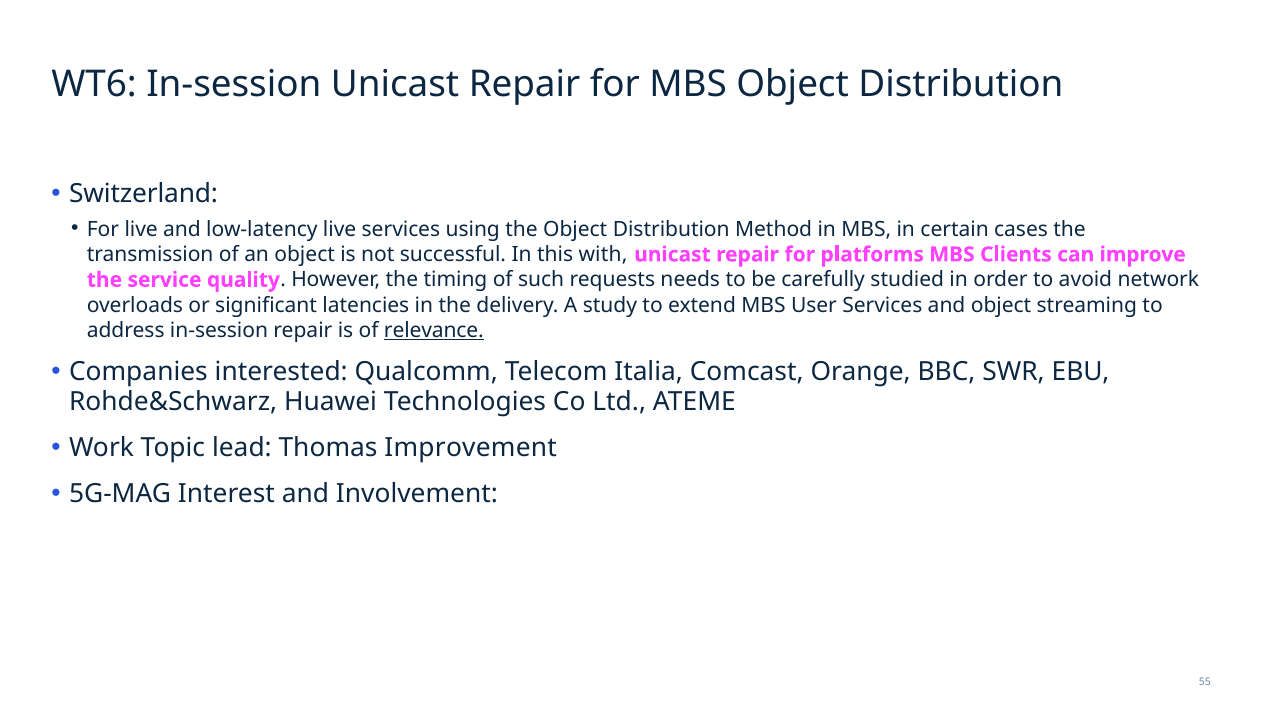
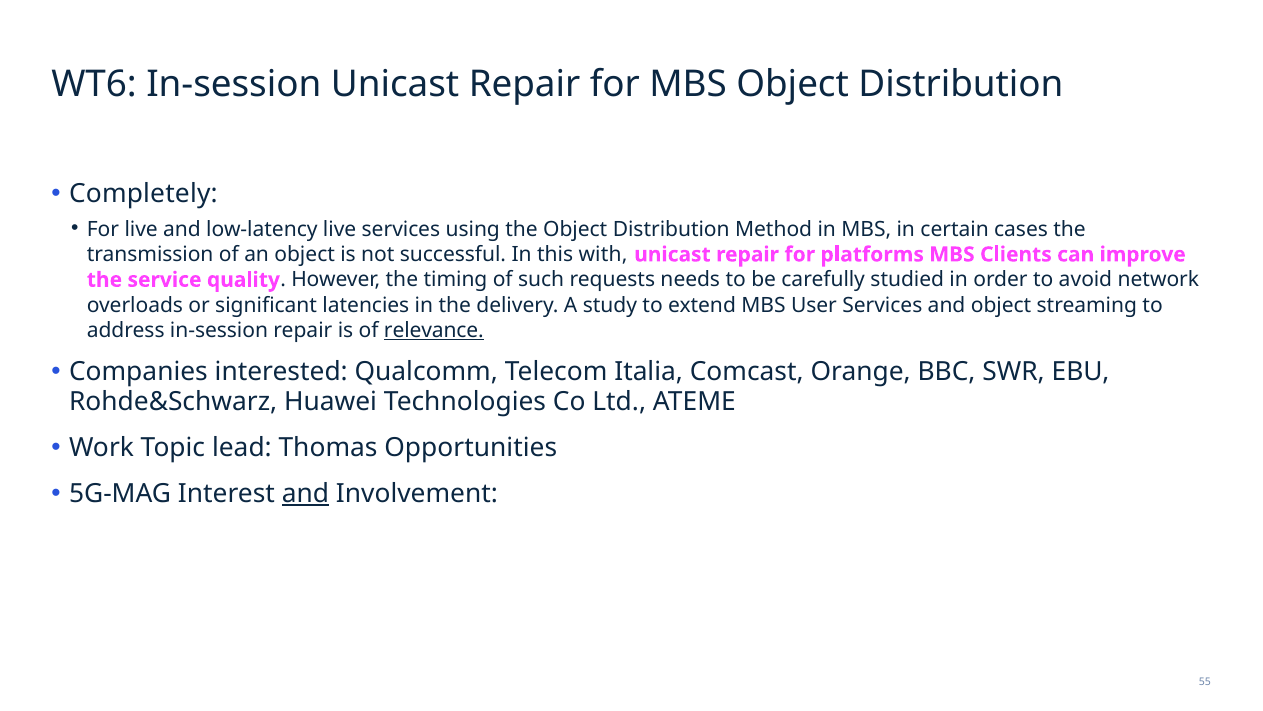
Switzerland: Switzerland -> Completely (143, 193)
Improvement: Improvement -> Opportunities (471, 447)
and underline: none -> present (305, 493)
